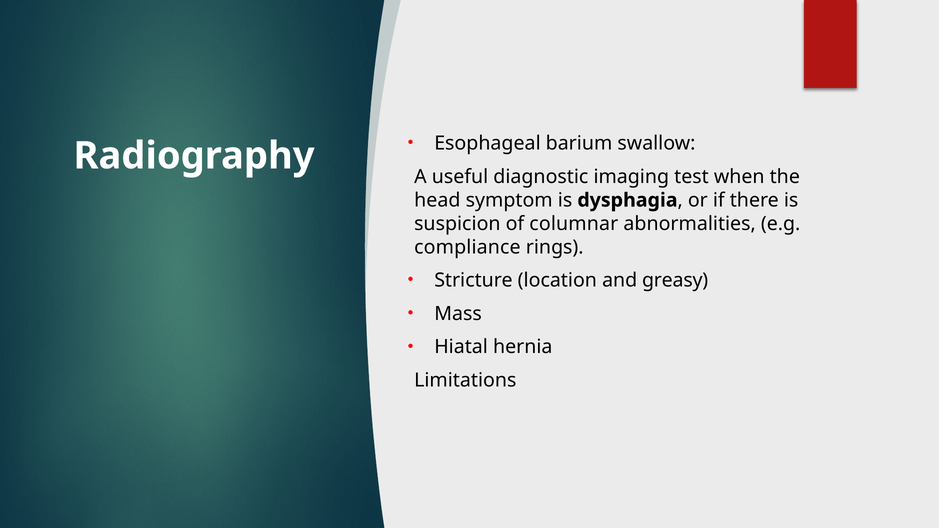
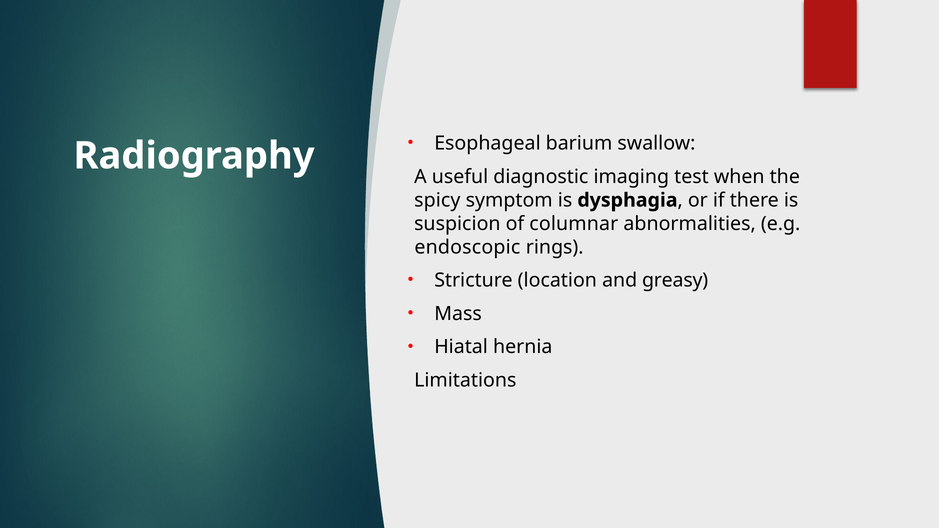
head: head -> spicy (437, 200)
compliance: compliance -> endoscopic (467, 247)
